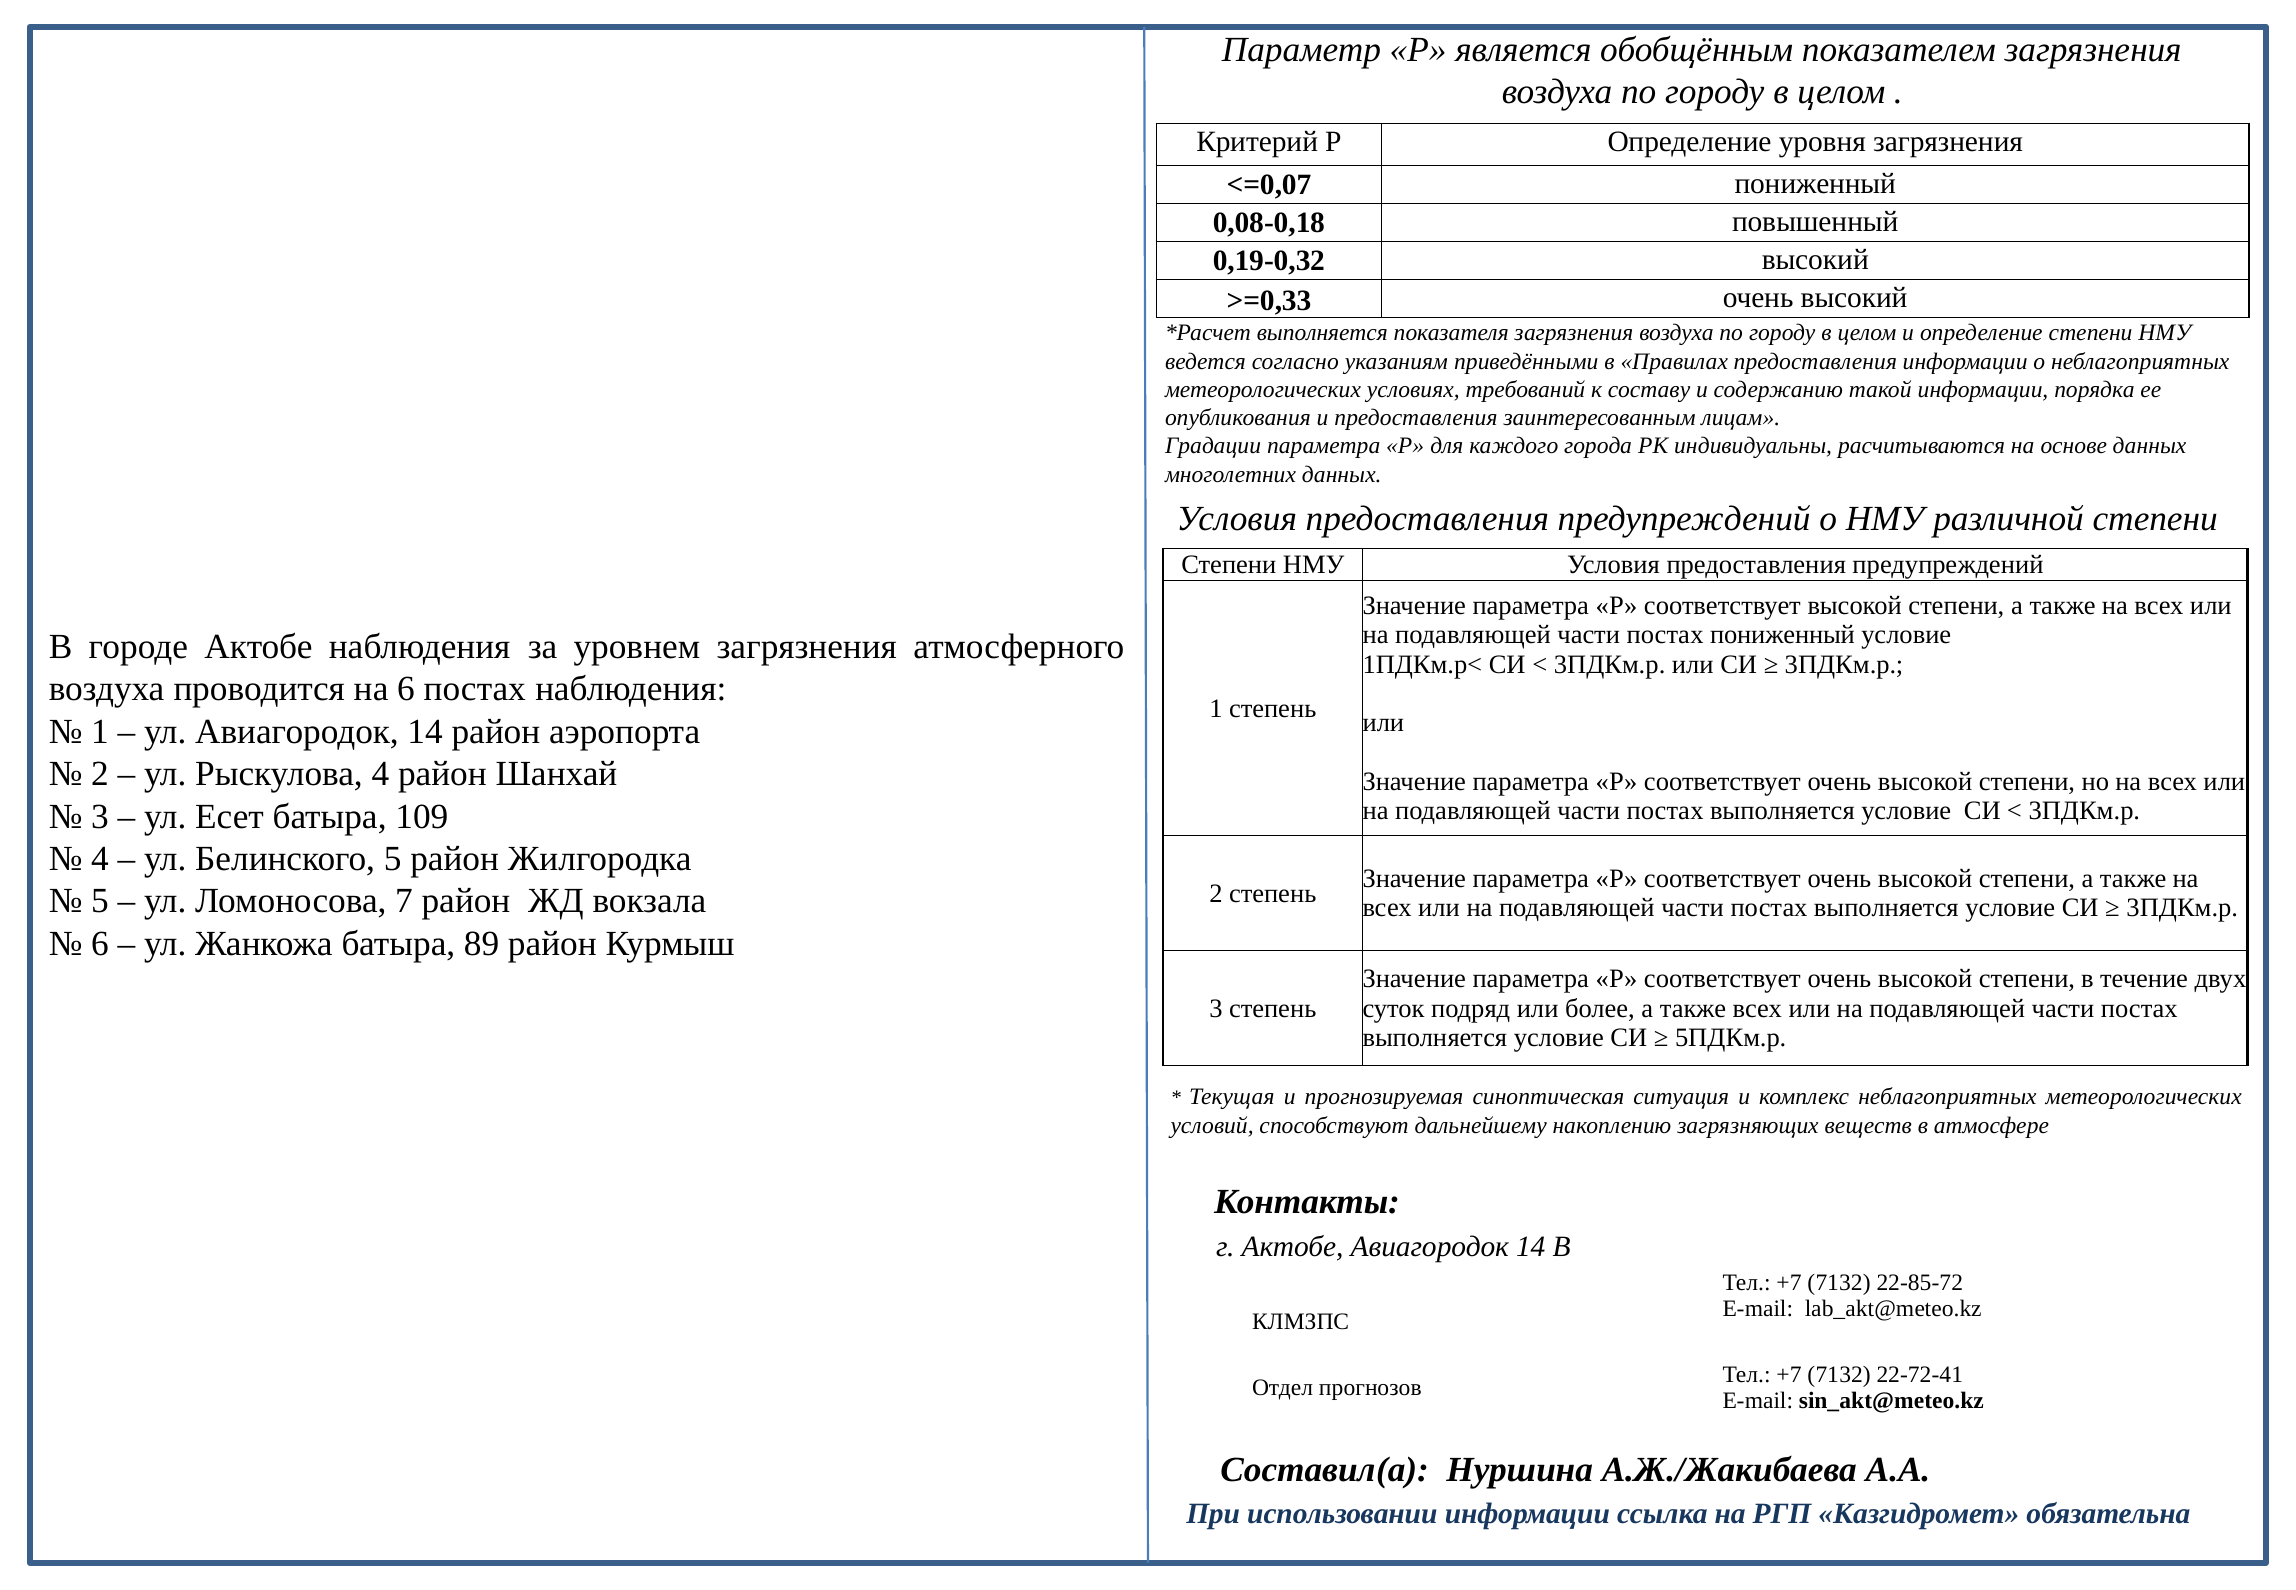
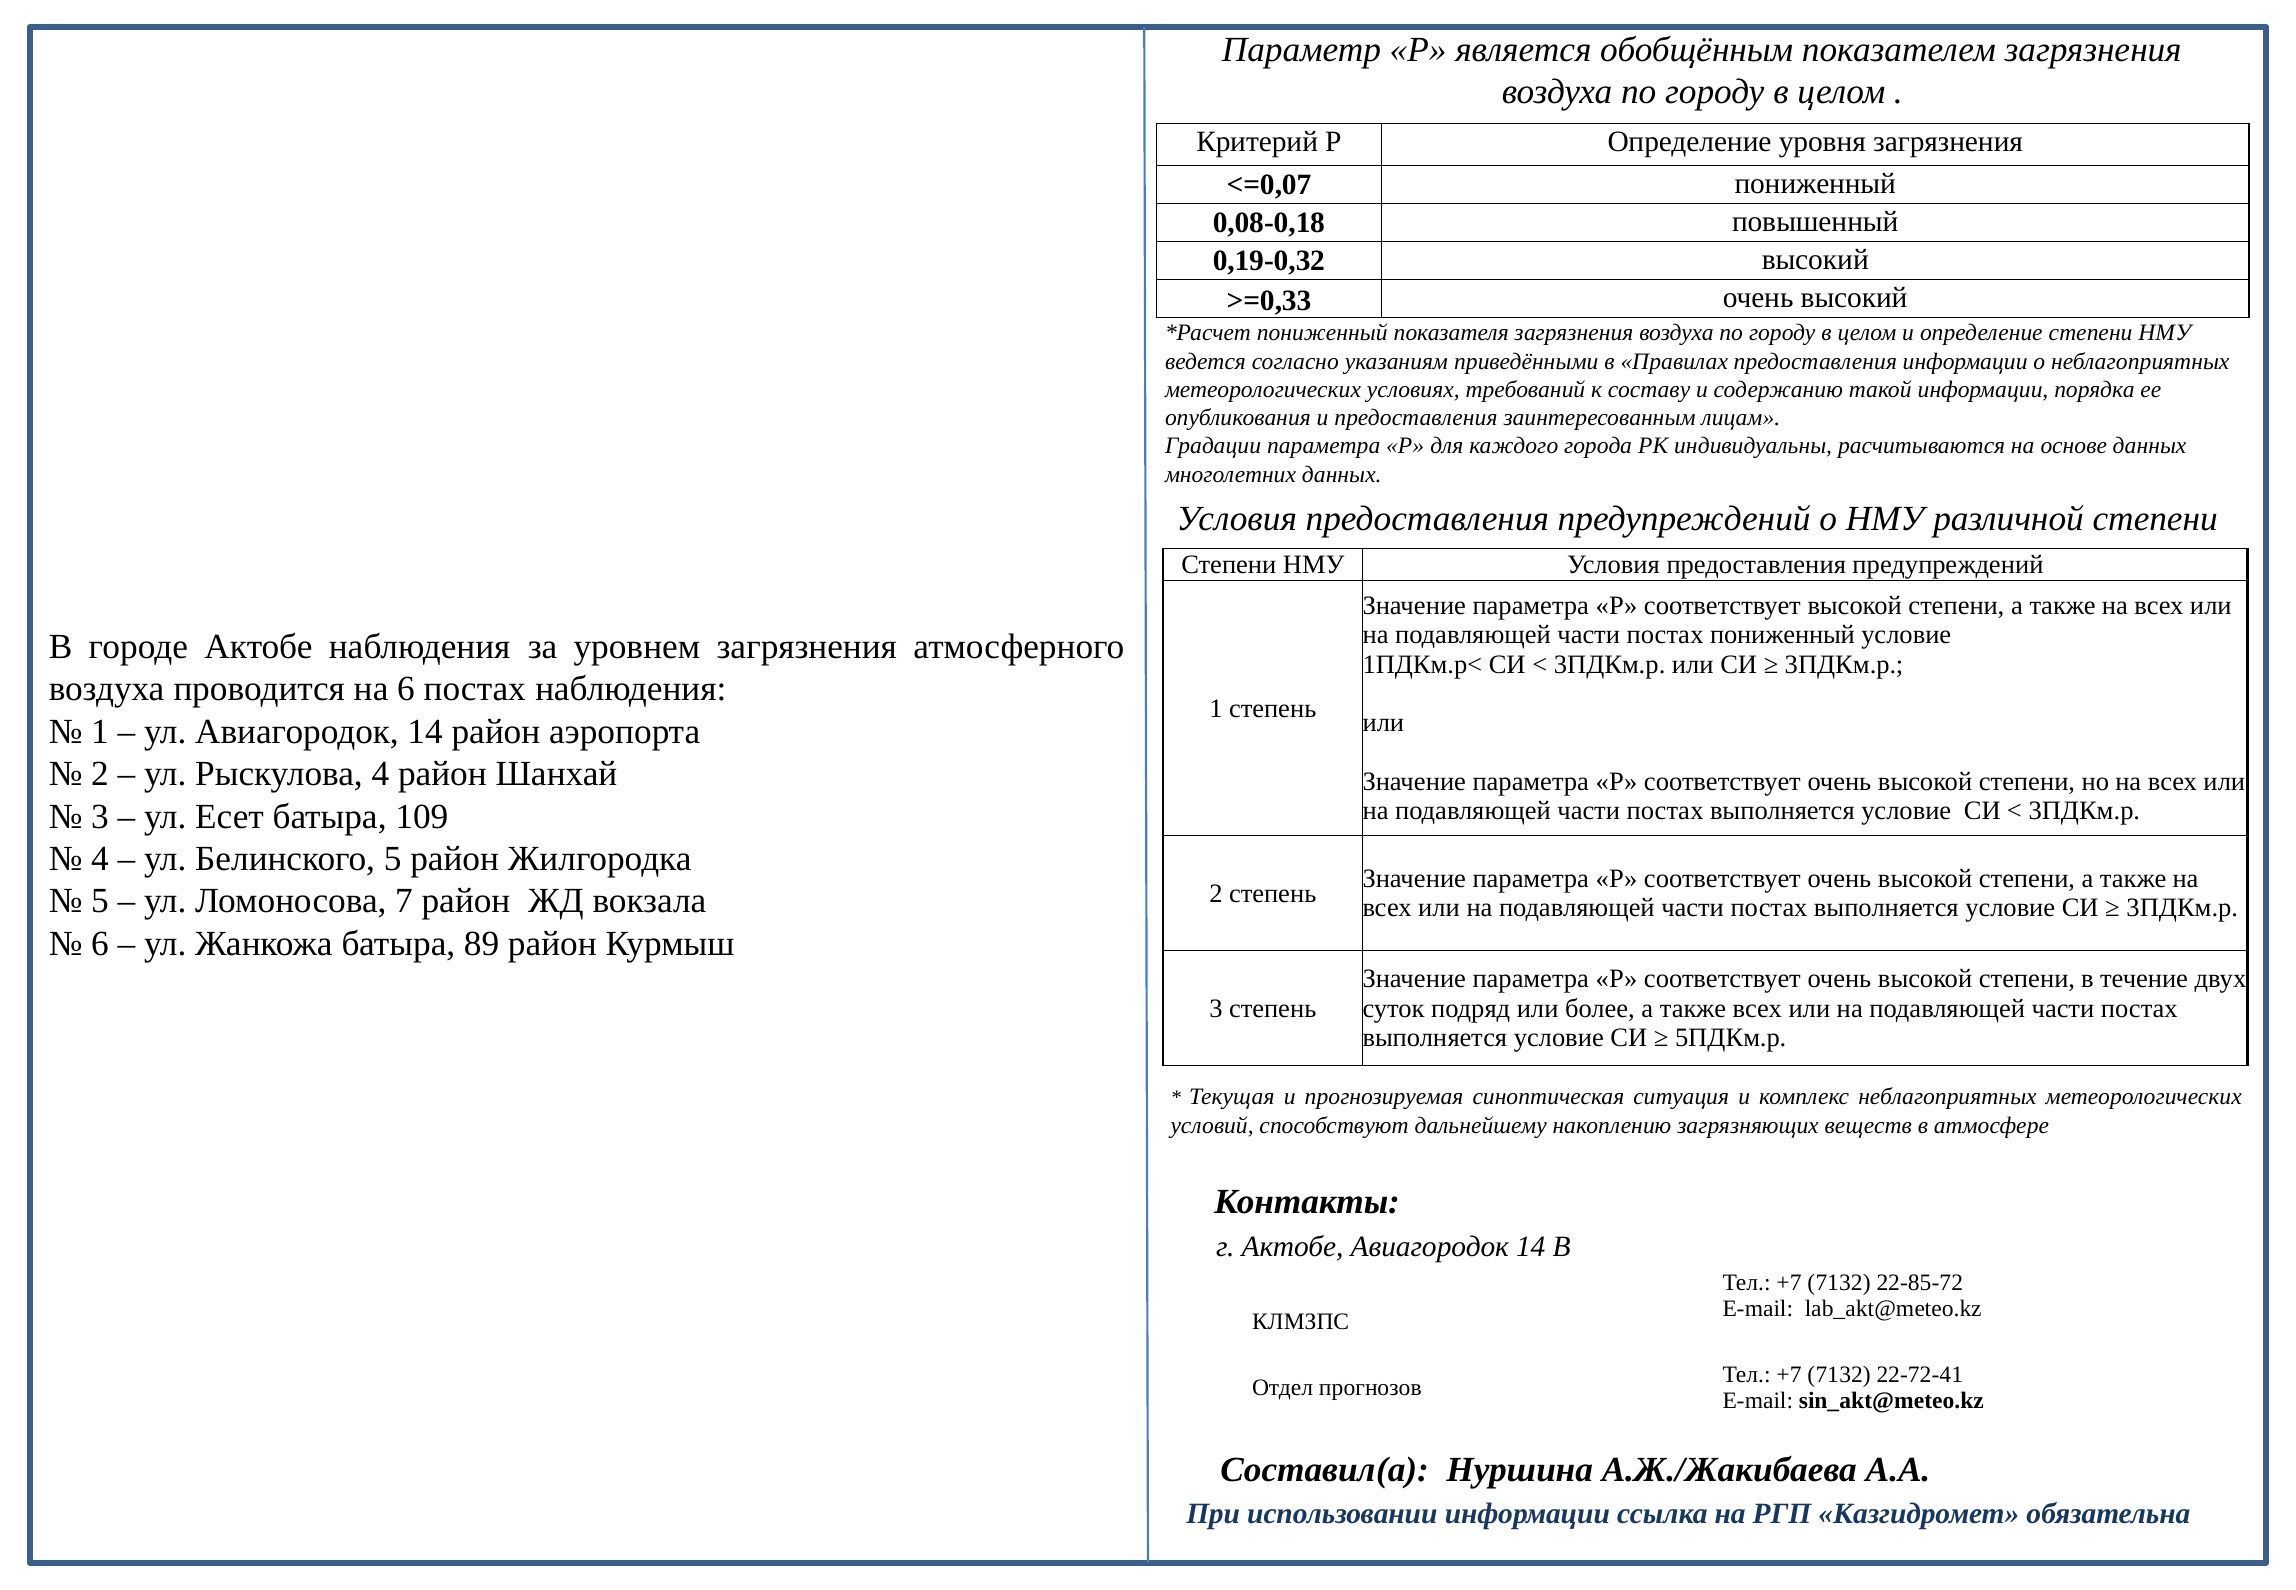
выполняется: выполняется -> пониженный (1322, 333)
